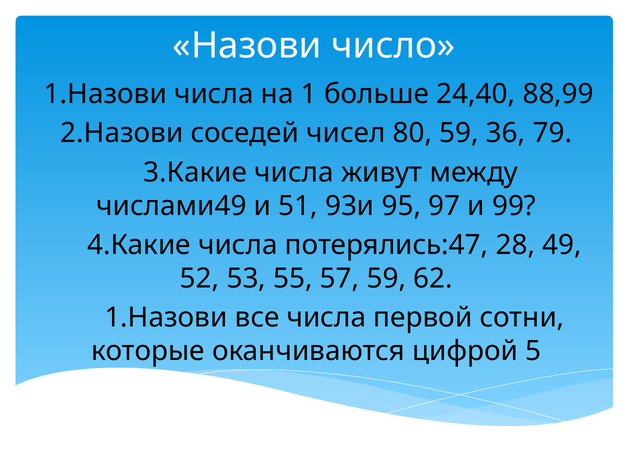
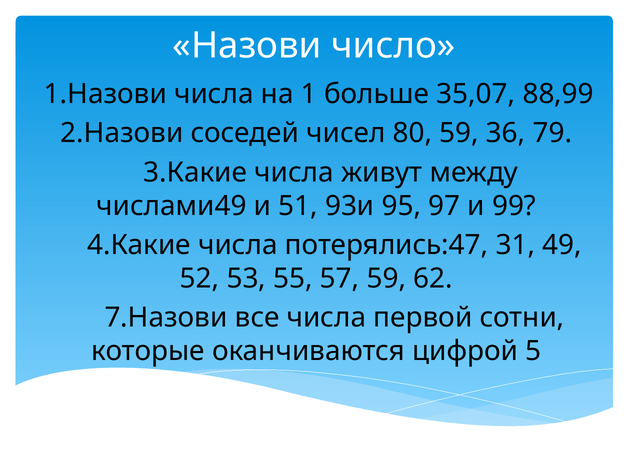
24,40: 24,40 -> 35,07 (476, 94)
28: 28 -> 31 (515, 245)
1.Назови: 1.Назови -> 7.Назови (166, 318)
